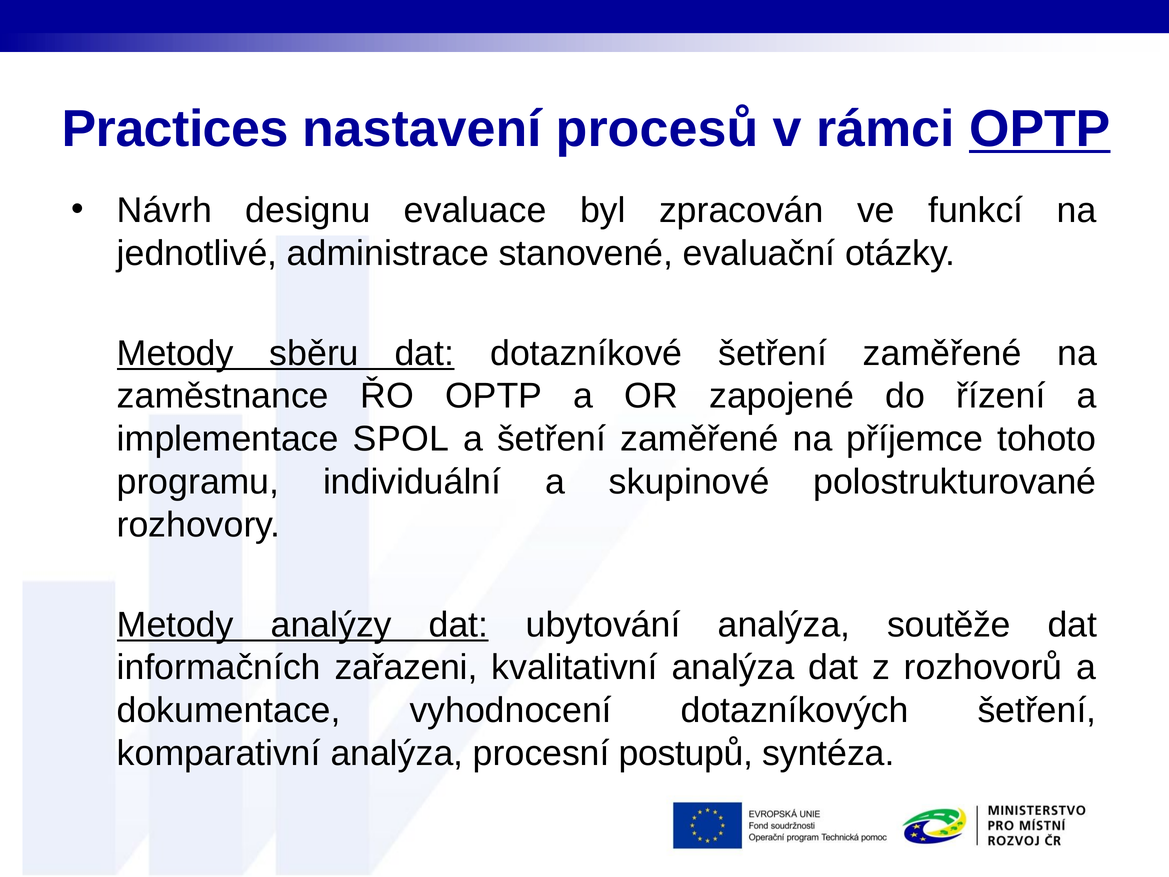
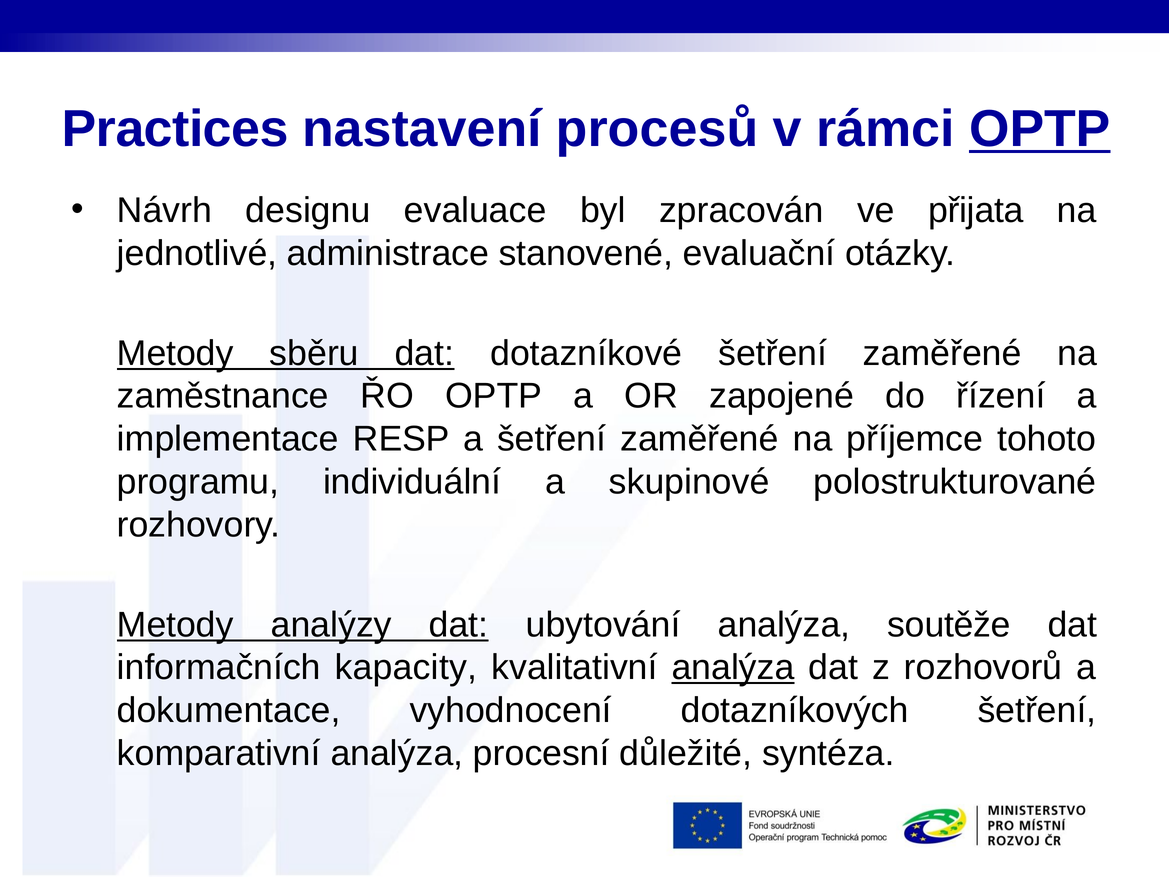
funkcí: funkcí -> přijata (976, 210)
SPOL: SPOL -> RESP (401, 439)
zařazeni: zařazeni -> kapacity (406, 667)
analýza underline: none -> present (733, 667)
postupů: postupů -> důležité (686, 753)
